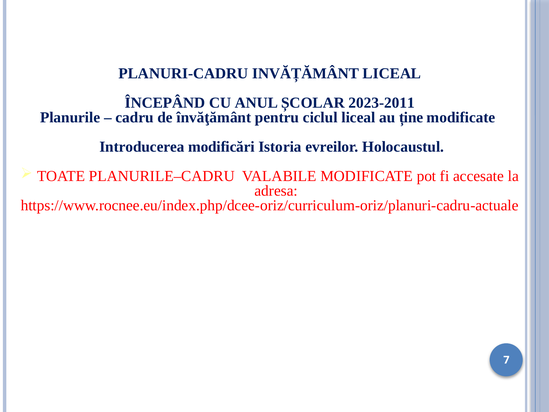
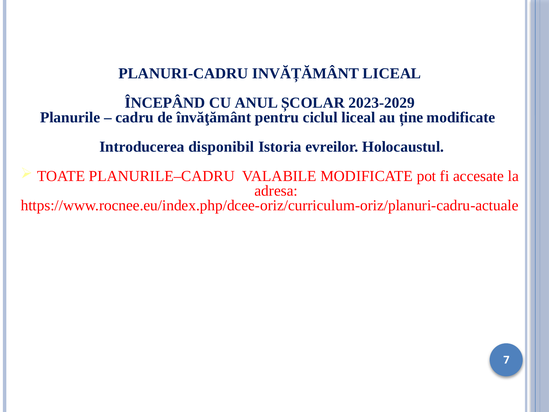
2023-2011: 2023-2011 -> 2023-2029 (382, 103)
modificări: modificări -> disponibil (221, 147)
